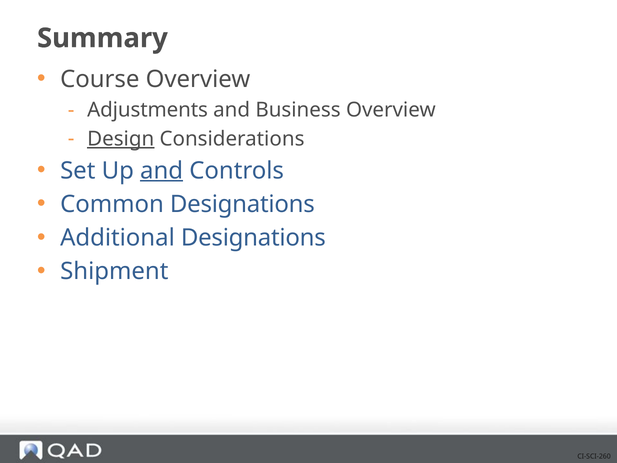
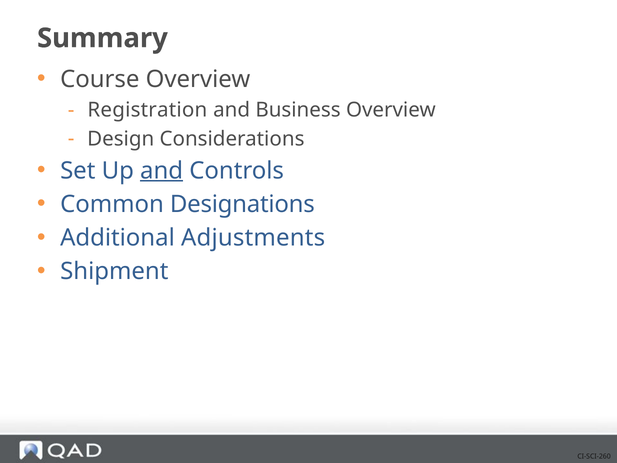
Adjustments: Adjustments -> Registration (147, 110)
Design underline: present -> none (121, 139)
Additional Designations: Designations -> Adjustments (253, 238)
